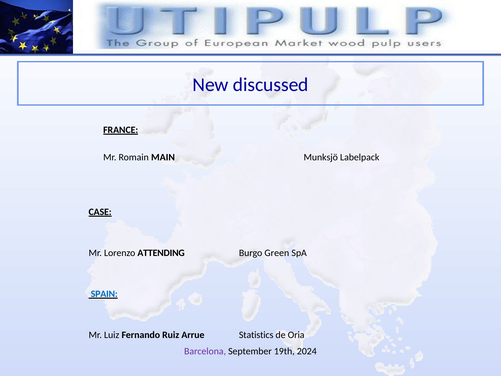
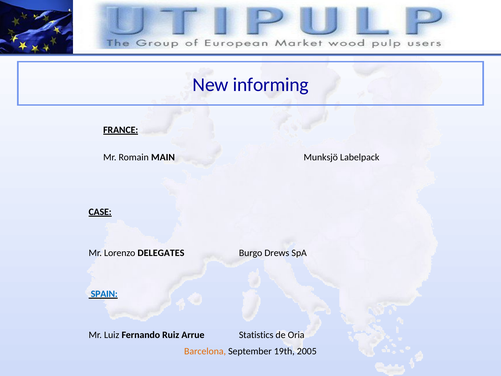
discussed: discussed -> informing (271, 85)
ATTENDING: ATTENDING -> DELEGATES (161, 253)
Green: Green -> Drews (277, 253)
Barcelona colour: purple -> orange (205, 351)
2024: 2024 -> 2005 (307, 351)
